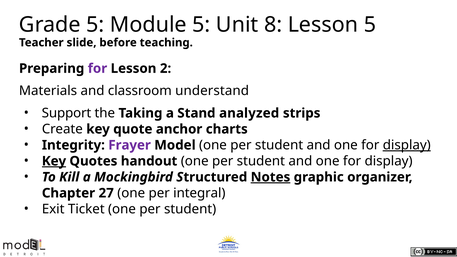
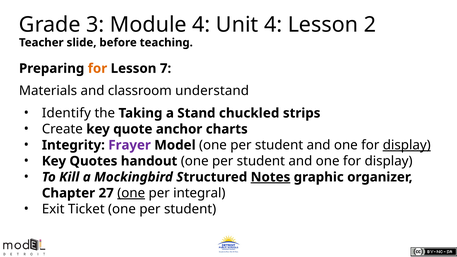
Grade 5: 5 -> 3 (95, 25)
Module 5: 5 -> 4 (201, 25)
Unit 8: 8 -> 4 (273, 25)
Lesson 5: 5 -> 2 (370, 25)
for colour: purple -> orange (97, 68)
2: 2 -> 7 (166, 68)
Support: Support -> Identify (66, 113)
analyzed: analyzed -> chuckled (249, 113)
Key underline: present -> none (54, 161)
one underline: none -> present (131, 193)
